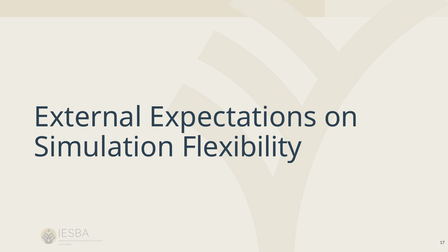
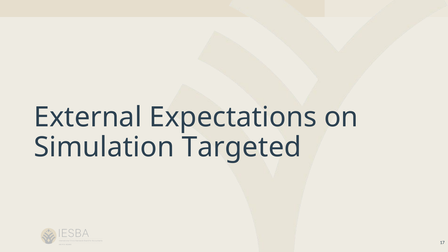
Flexibility: Flexibility -> Targeted (242, 147)
